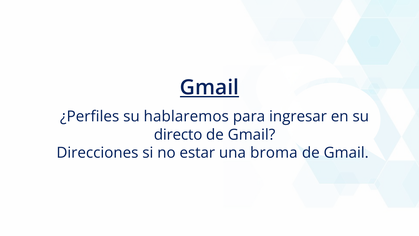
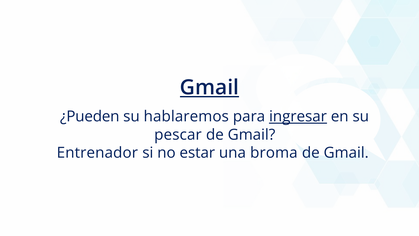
¿Perfiles: ¿Perfiles -> ¿Pueden (90, 116)
ingresar underline: none -> present (298, 116)
directo: directo -> pescar (178, 135)
Direcciones: Direcciones -> Entrenador (97, 153)
